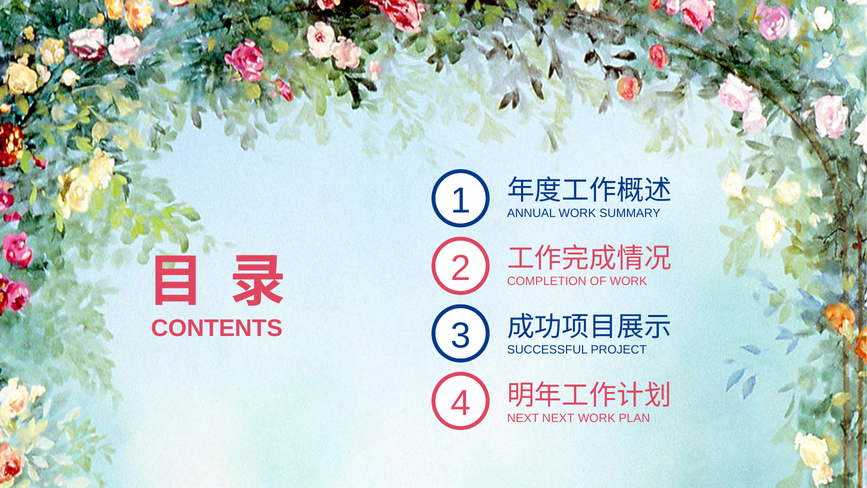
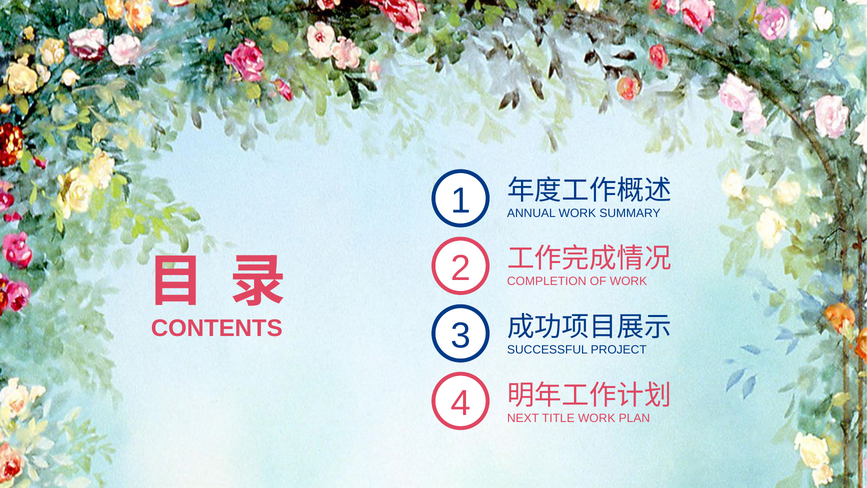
NEXT NEXT: NEXT -> TITLE (558, 418)
